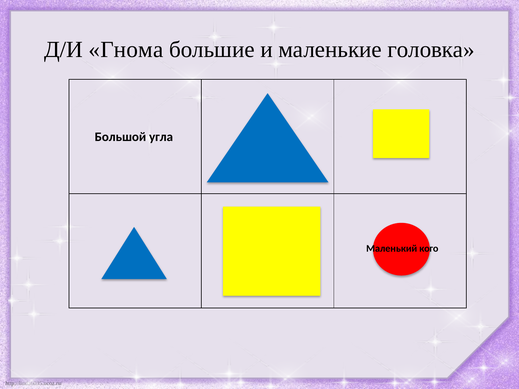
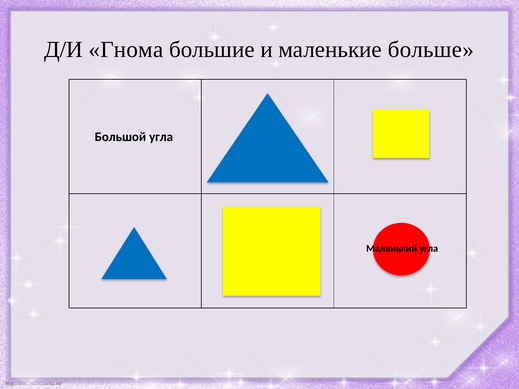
головка: головка -> больше (431, 50)
Маленький кого: кого -> угла (429, 249)
